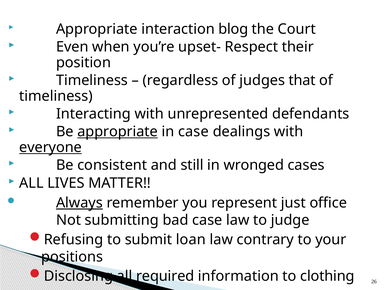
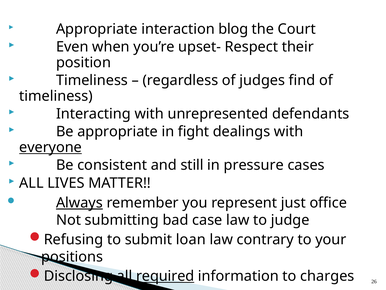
that: that -> find (302, 80)
appropriate underline: present -> none (118, 131)
in case: case -> fight (194, 131)
wronged: wronged -> pressure (254, 165)
required underline: none -> present (165, 276)
clothing: clothing -> charges (327, 276)
